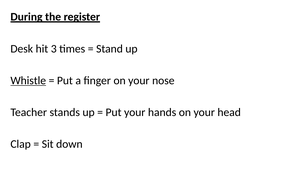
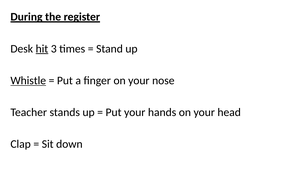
hit underline: none -> present (42, 49)
